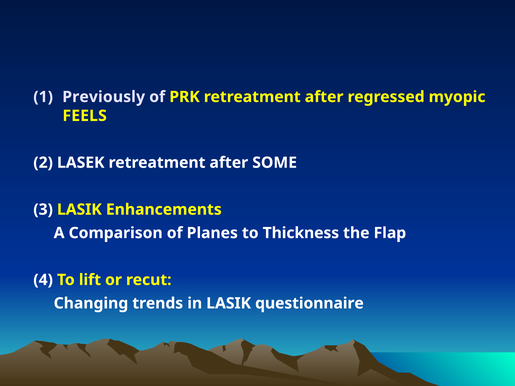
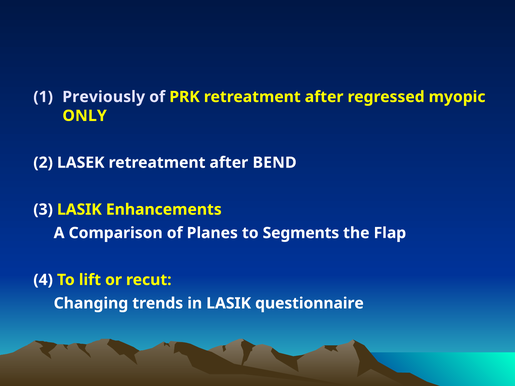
FEELS: FEELS -> ONLY (85, 116)
SOME: SOME -> BEND (275, 163)
Thickness: Thickness -> Segments (301, 233)
